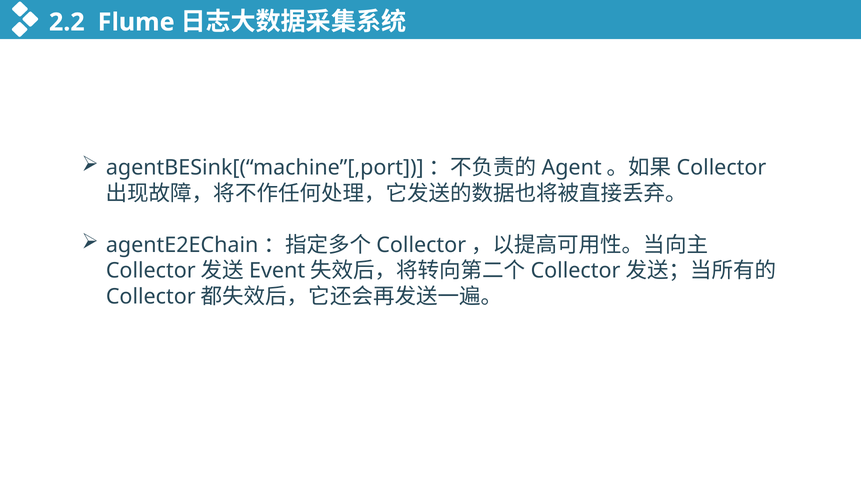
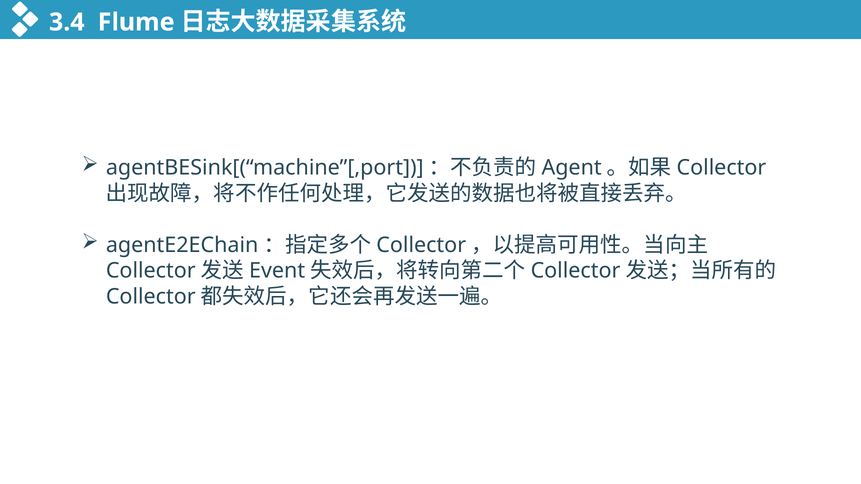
2.2: 2.2 -> 3.4 (67, 22)
